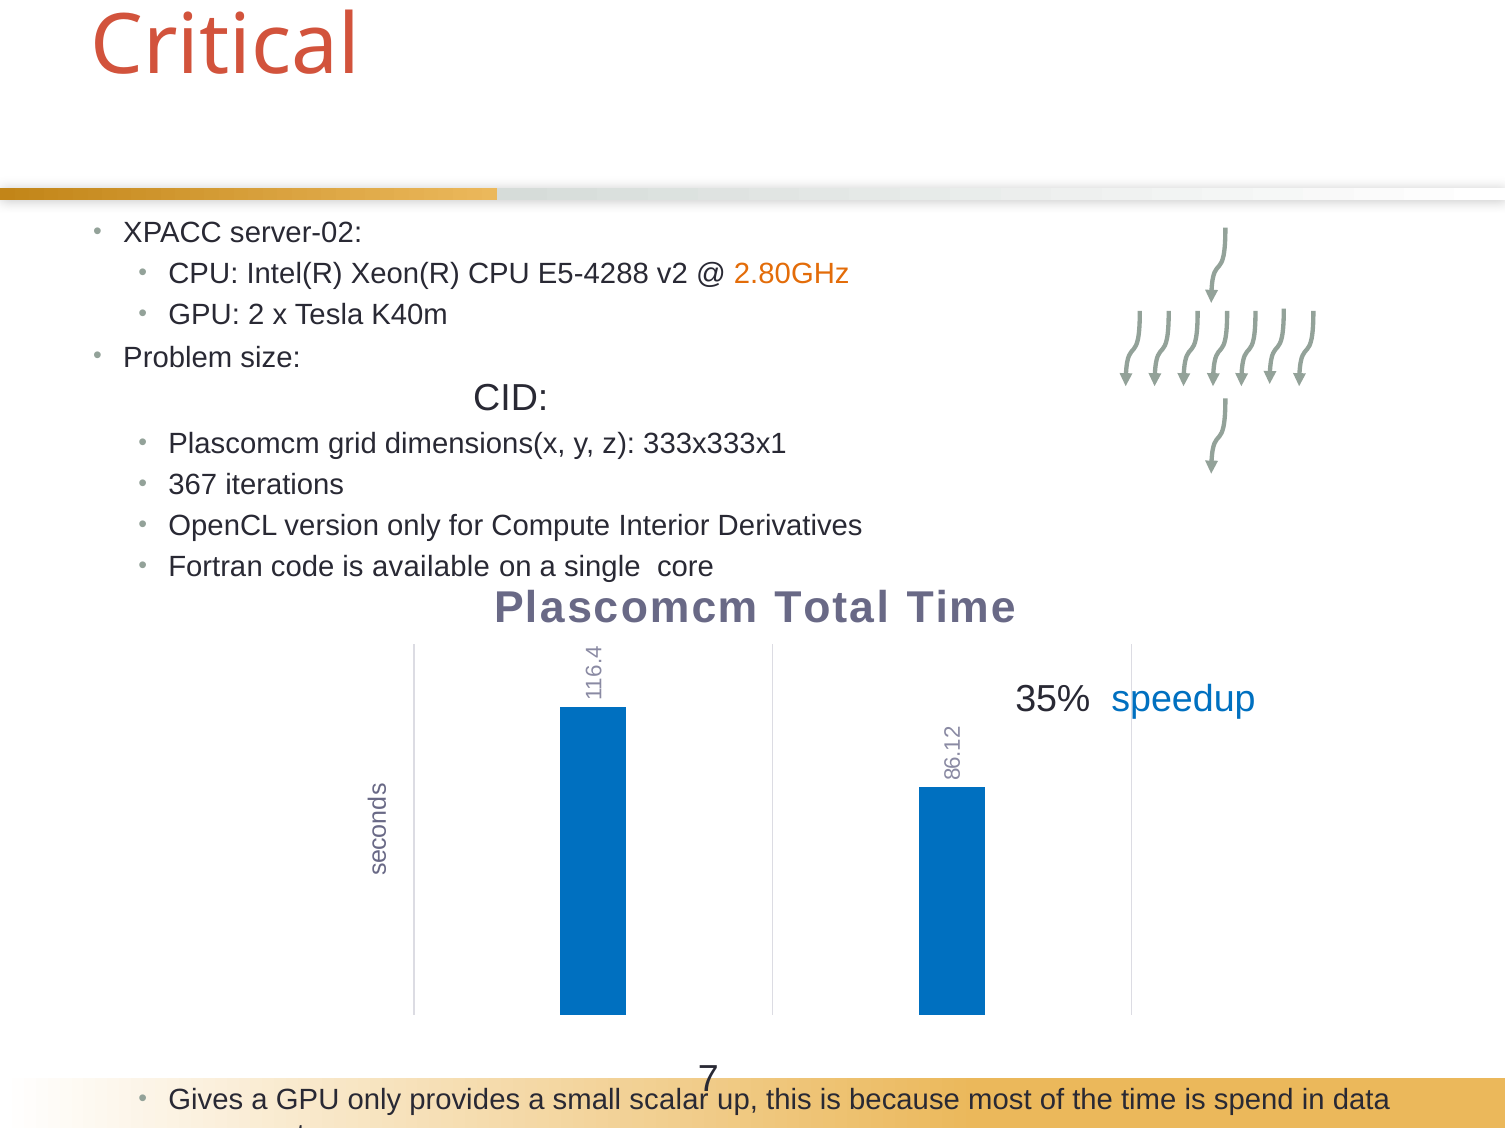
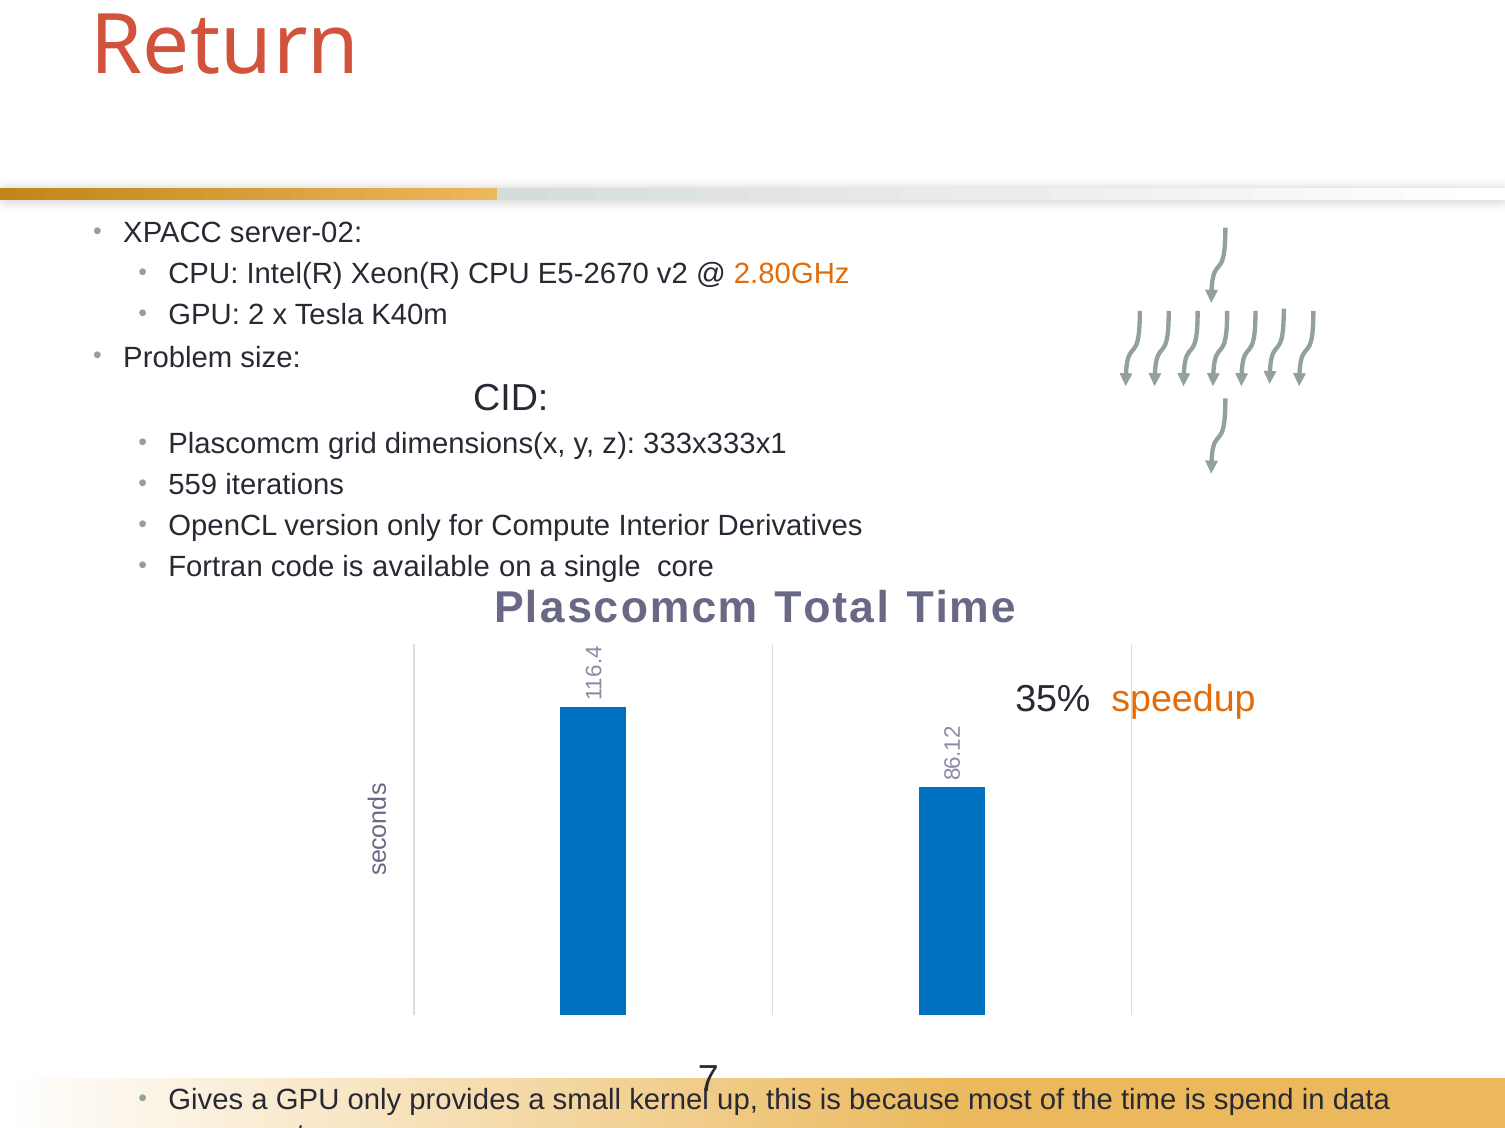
Critical: Critical -> Return (225, 46)
E5-4288: E5-4288 -> E5-2670 (593, 274)
367: 367 -> 559 (193, 485)
speedup colour: blue -> orange (1183, 700)
scalar: scalar -> kernel (669, 1101)
